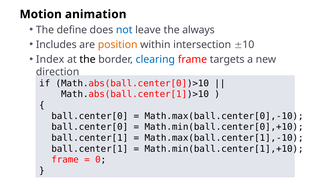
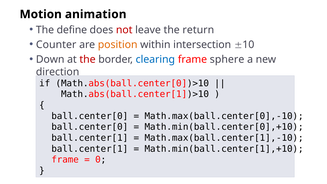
not colour: blue -> red (124, 30)
always: always -> return (198, 30)
Includes: Includes -> Counter (56, 45)
Index: Index -> Down (50, 59)
the colour: black -> red (88, 59)
targets: targets -> sphere (227, 59)
